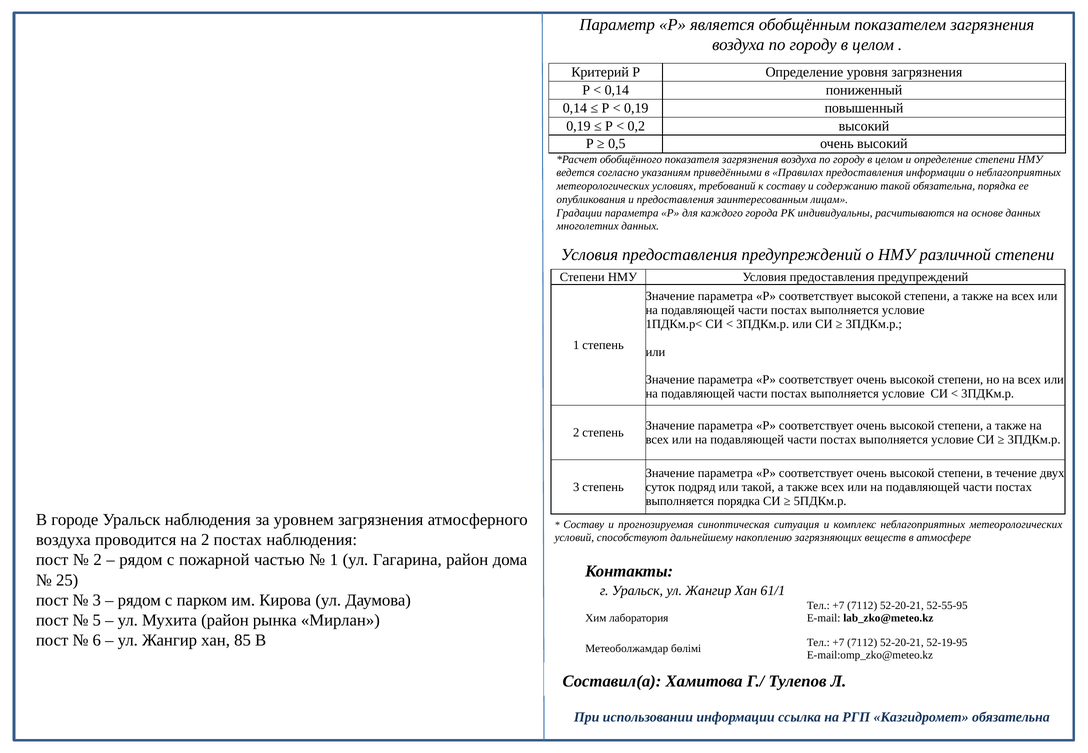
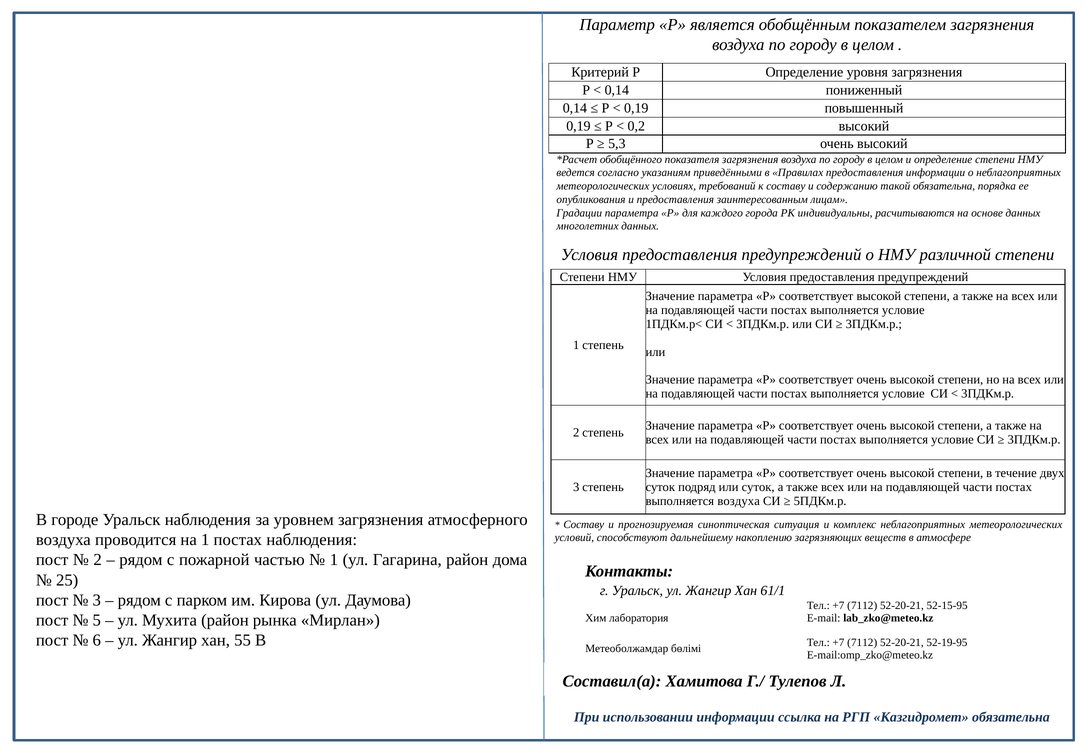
0,5: 0,5 -> 5,3 (617, 144)
или такой: такой -> суток (758, 487)
выполняется порядка: порядка -> воздуха (739, 501)
на 2: 2 -> 1 (205, 540)
52-55-95: 52-55-95 -> 52-15-95 (947, 606)
85: 85 -> 55 (243, 640)
